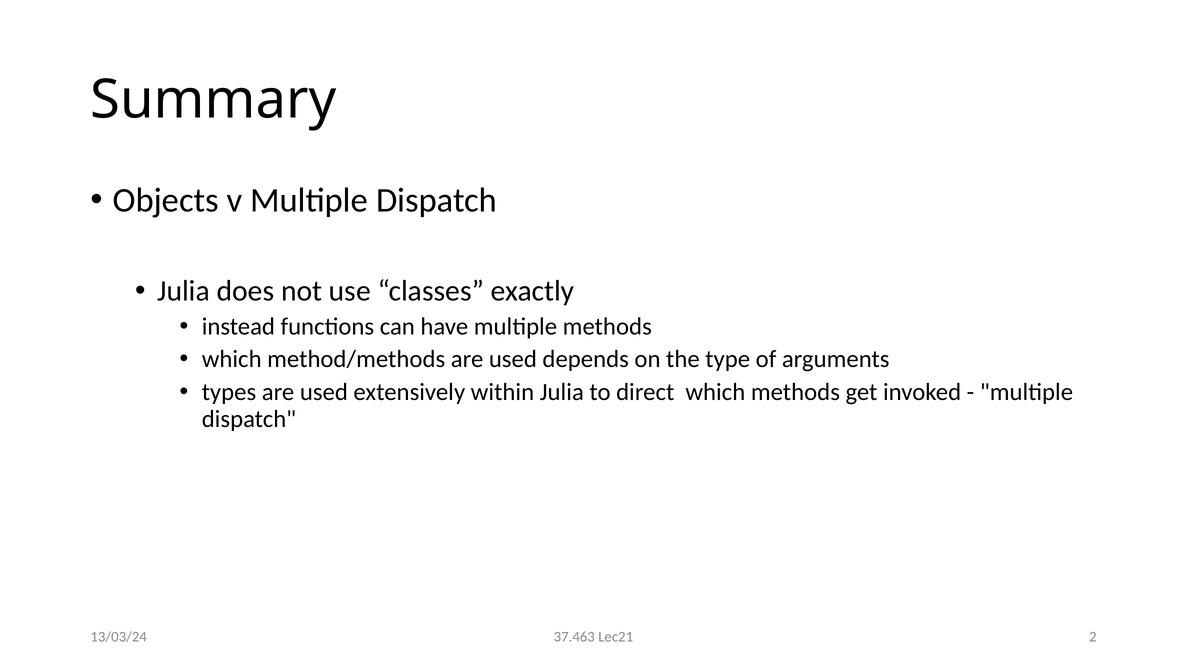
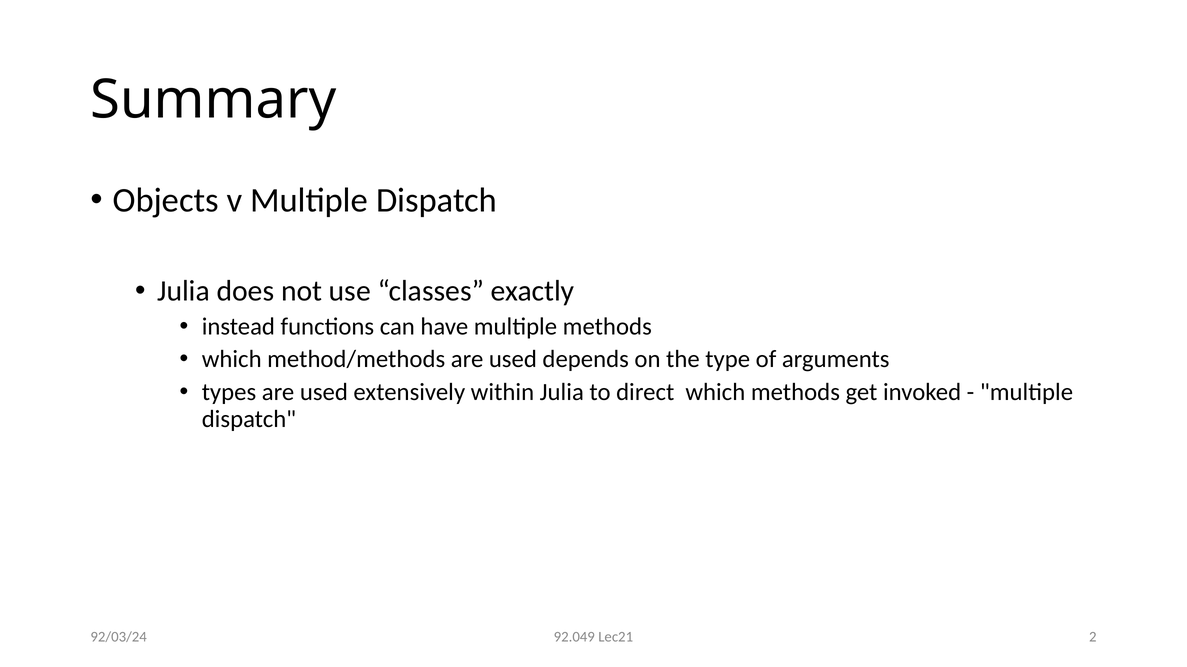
37.463: 37.463 -> 92.049 (574, 637)
13/03/24: 13/03/24 -> 92/03/24 (119, 638)
